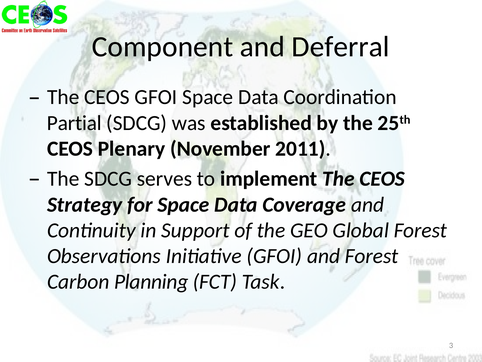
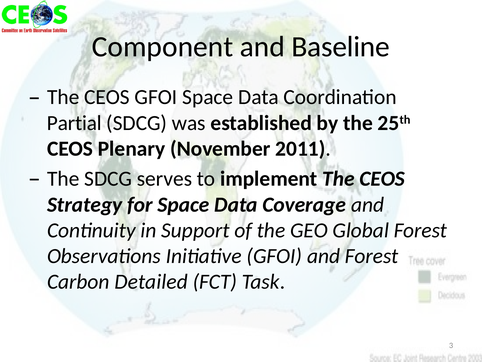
Deferral: Deferral -> Baseline (341, 47)
Planning: Planning -> Detailed (151, 282)
